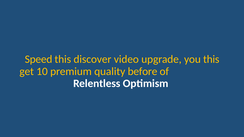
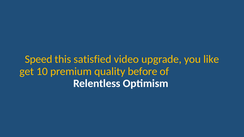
discover: discover -> satisfied (92, 59)
you this: this -> like (211, 59)
